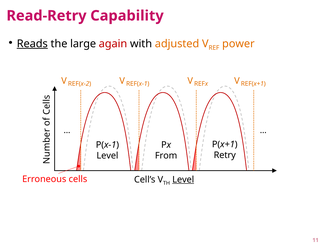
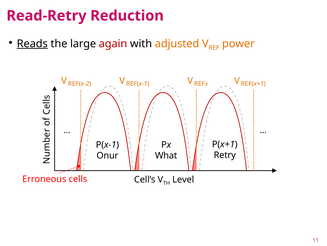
Capability: Capability -> Reduction (127, 16)
Level: Level -> Onur (107, 155)
From: From -> What (166, 155)
Level underline: present -> none (183, 179)
